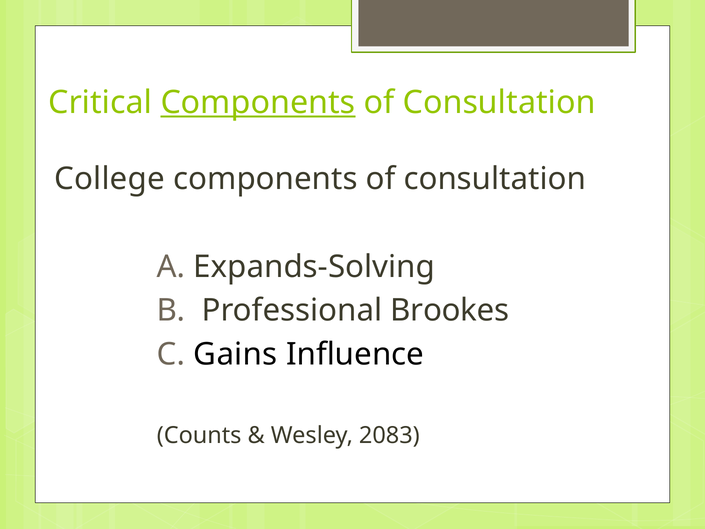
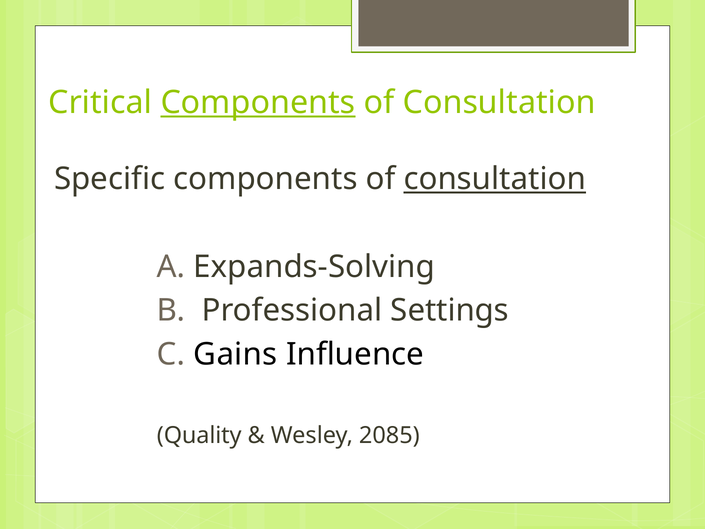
College: College -> Specific (110, 179)
consultation underline: none -> present (495, 179)
Brookes: Brookes -> Settings (450, 310)
Counts: Counts -> Quality (199, 435)
2083: 2083 -> 2085 (389, 435)
